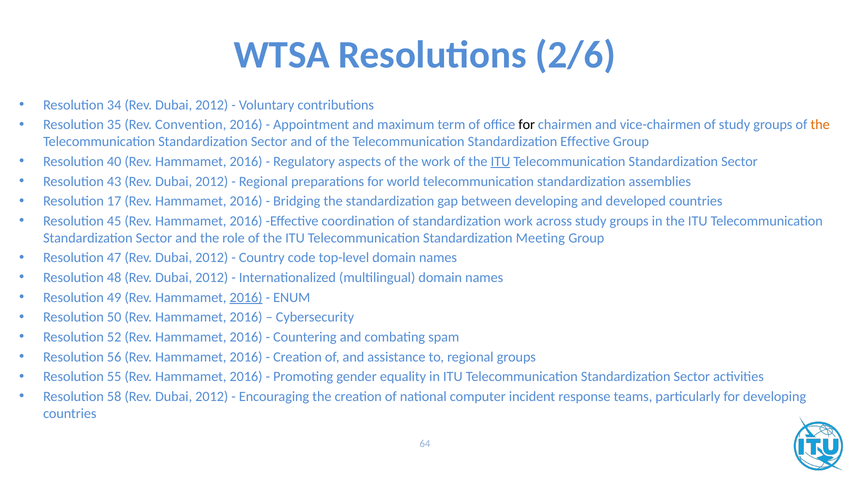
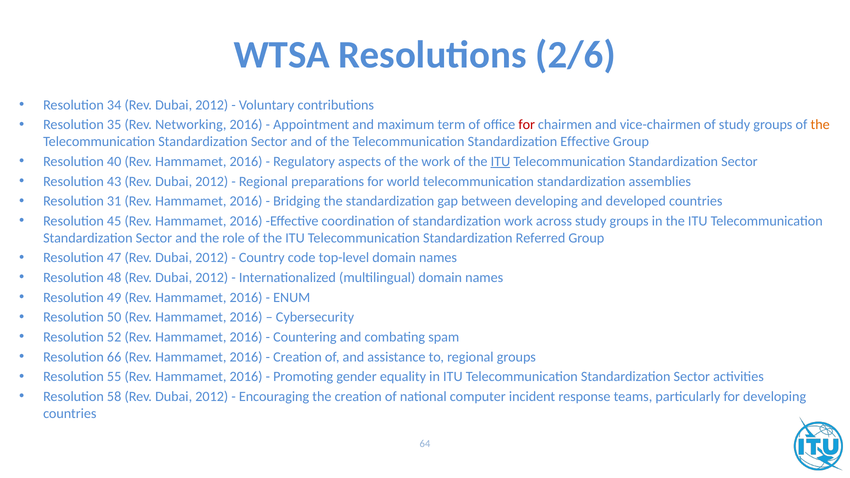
Convention: Convention -> Networking (191, 125)
for colour: black -> red (527, 125)
17: 17 -> 31 (114, 201)
Meeting: Meeting -> Referred (541, 238)
2016 underline: present -> none (246, 298)
56: 56 -> 66 (114, 357)
